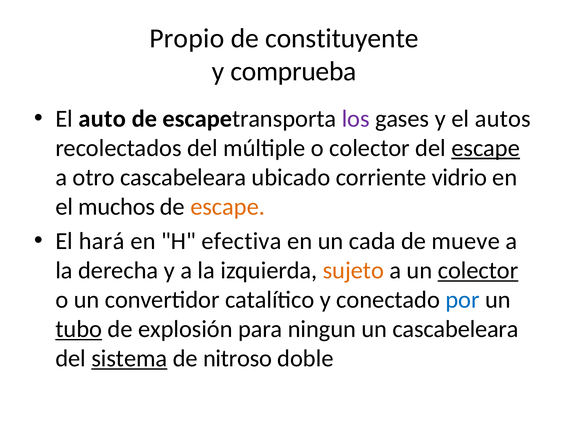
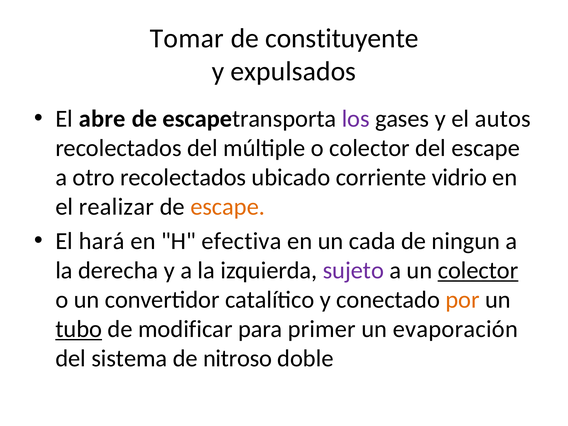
Propio: Propio -> Tomar (187, 38)
comprueba: comprueba -> expulsados (293, 72)
auto: auto -> abre (102, 119)
escape underline: present -> none (486, 148)
otro cascabeleara: cascabeleara -> recolectados (183, 177)
muchos: muchos -> realizar (116, 207)
mueve: mueve -> ningun (466, 241)
sujeto colour: orange -> purple (353, 270)
por colour: blue -> orange (463, 300)
explosión: explosión -> modificar (185, 329)
ningun: ningun -> primer (322, 329)
un cascabeleara: cascabeleara -> evaporación (455, 329)
sistema underline: present -> none (129, 359)
